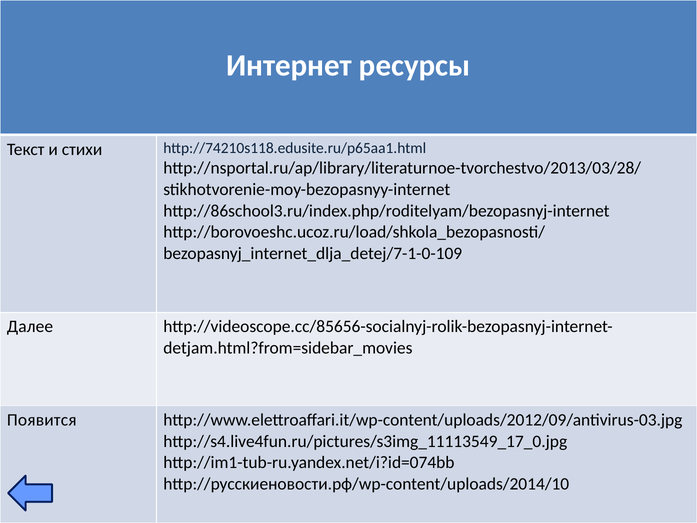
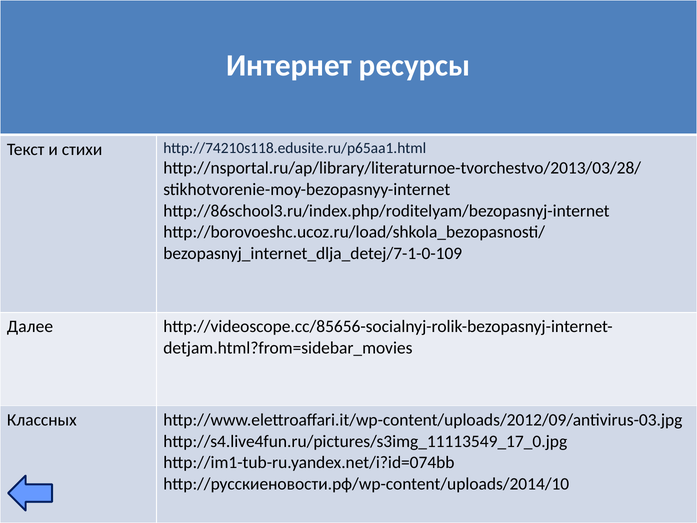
Появится: Появится -> Классных (42, 420)
